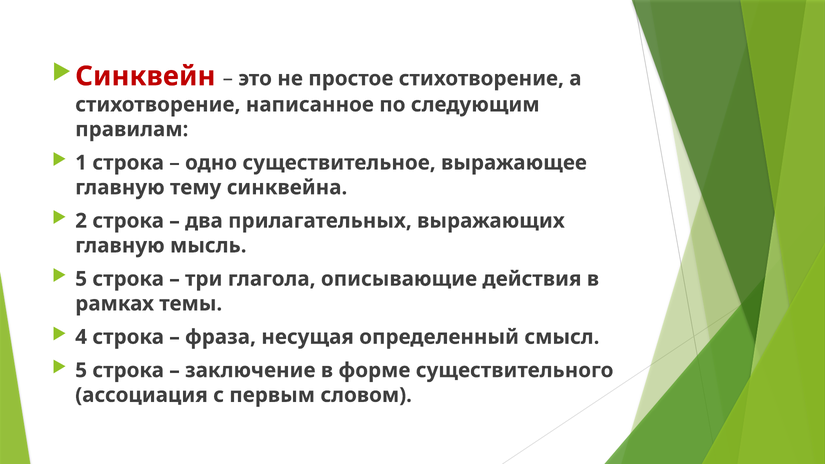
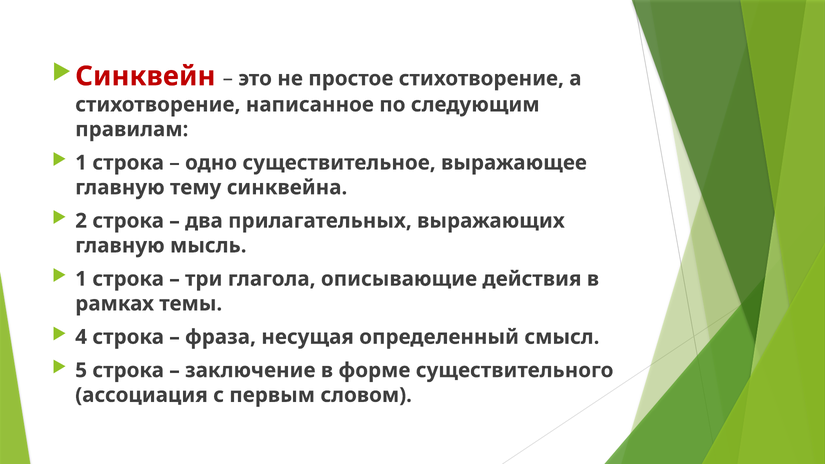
5: 5 -> 1 (81, 279)
